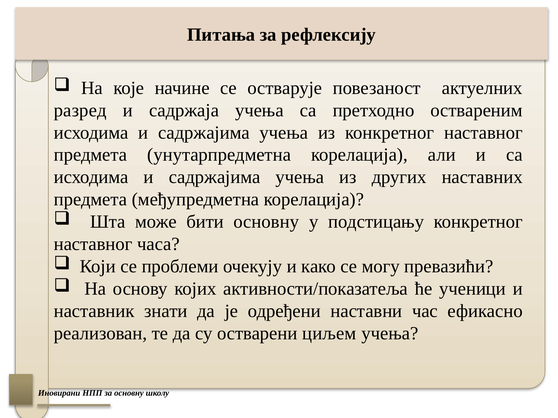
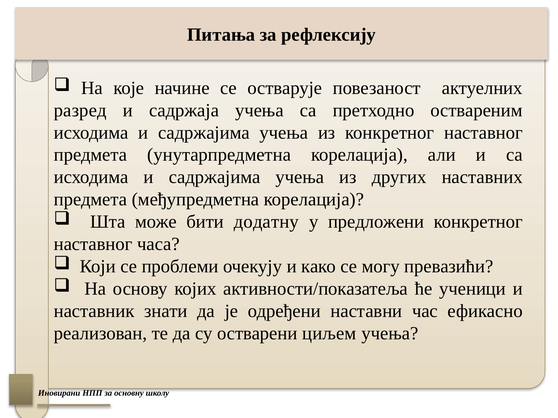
бити основну: основну -> додатну (266, 222)
подстицању: подстицању -> предложени (376, 222)
